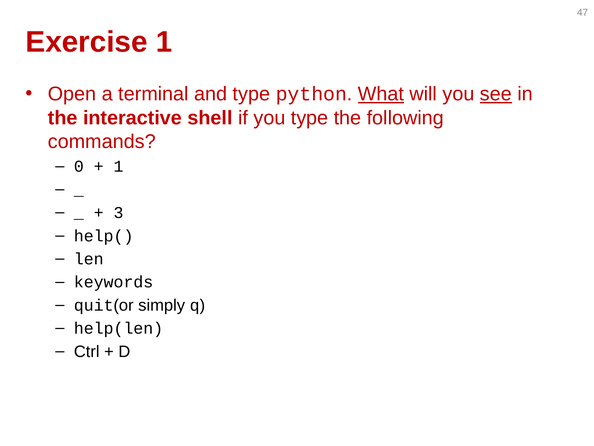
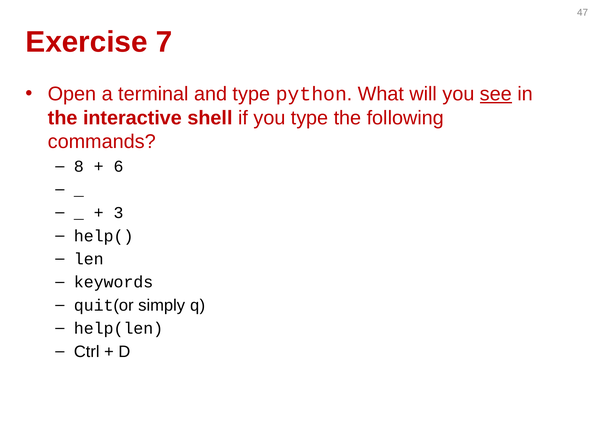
Exercise 1: 1 -> 7 (164, 42)
What underline: present -> none (381, 94)
0: 0 -> 8 (79, 166)
1: 1 -> 6 (118, 166)
